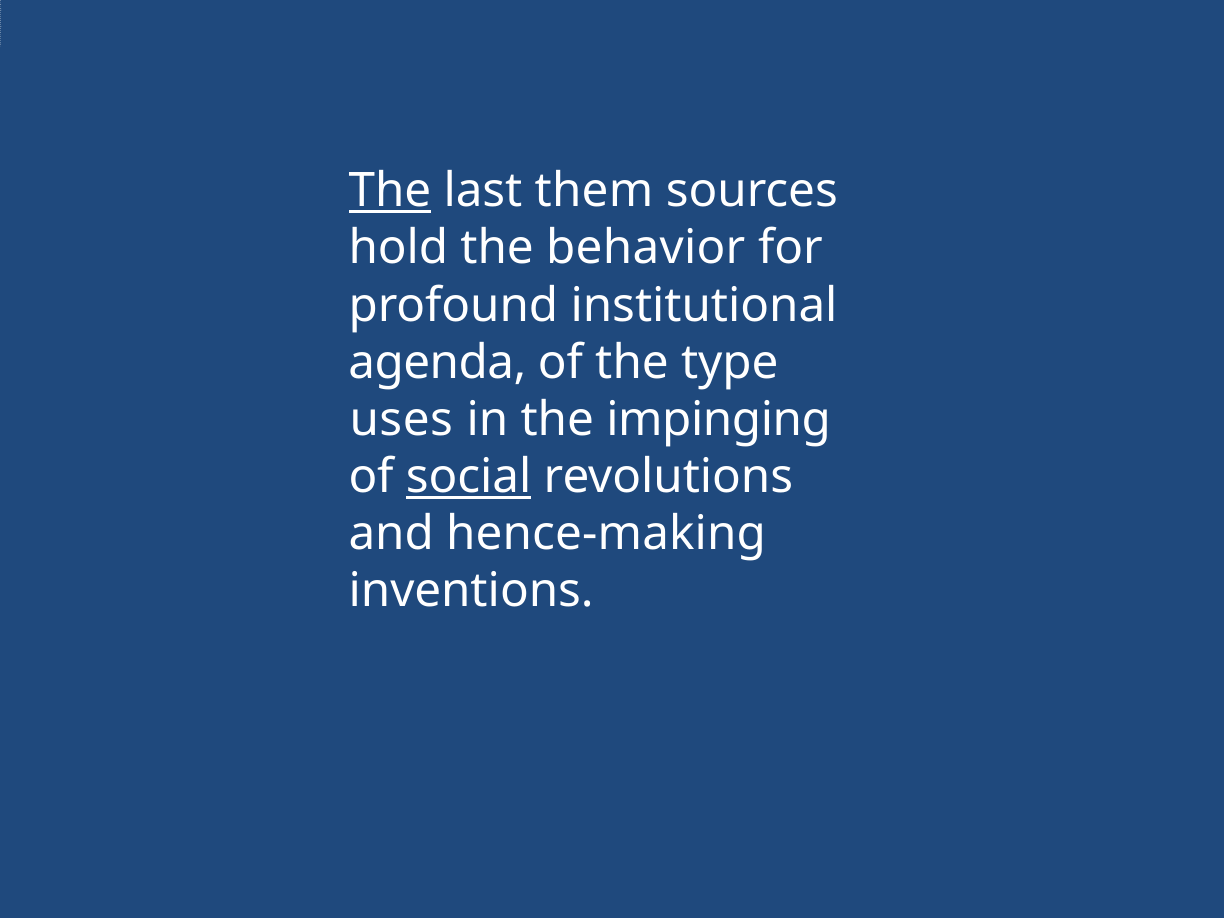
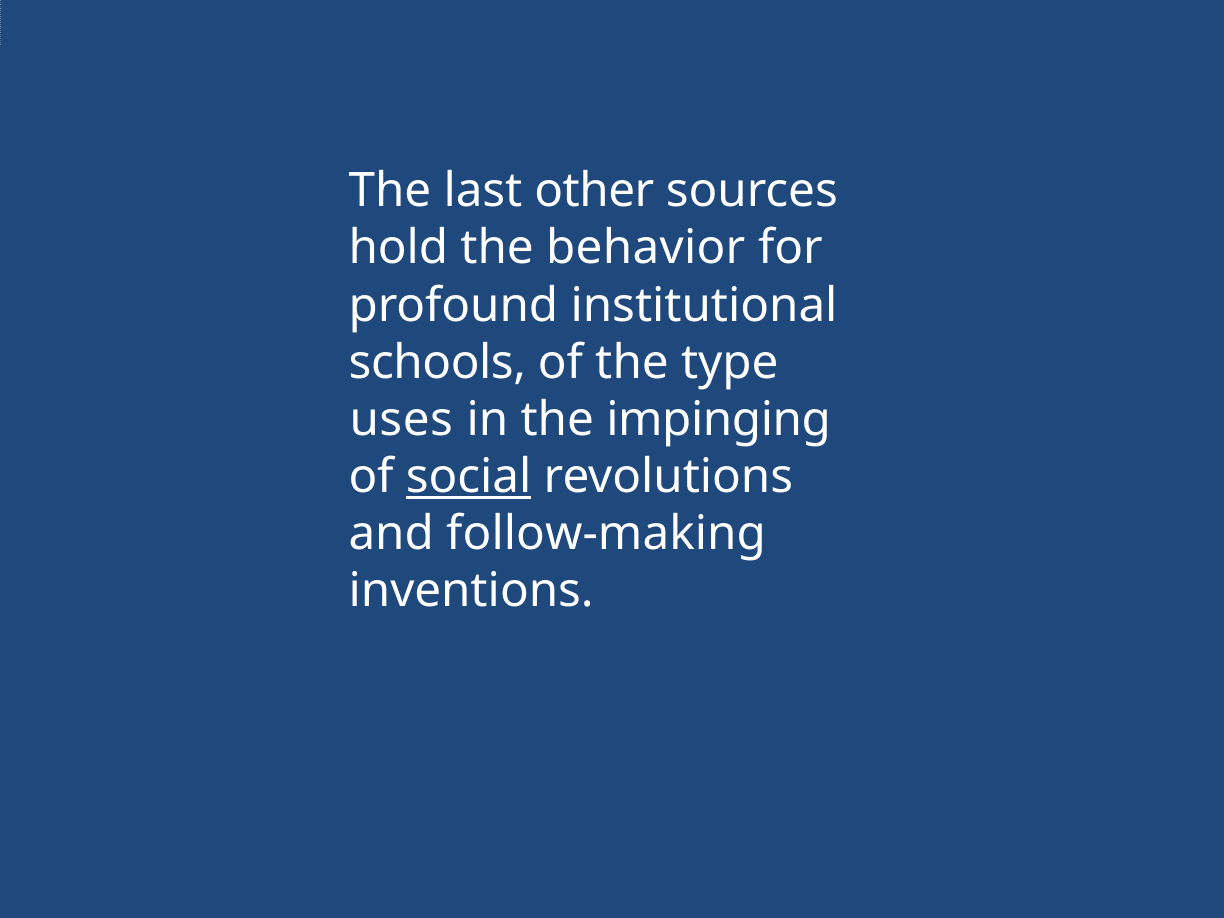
The underline: present -> none (390, 191)
them: them -> other (594, 191)
agenda: agenda -> schools (437, 363)
hence-making: hence-making -> follow-making (606, 534)
